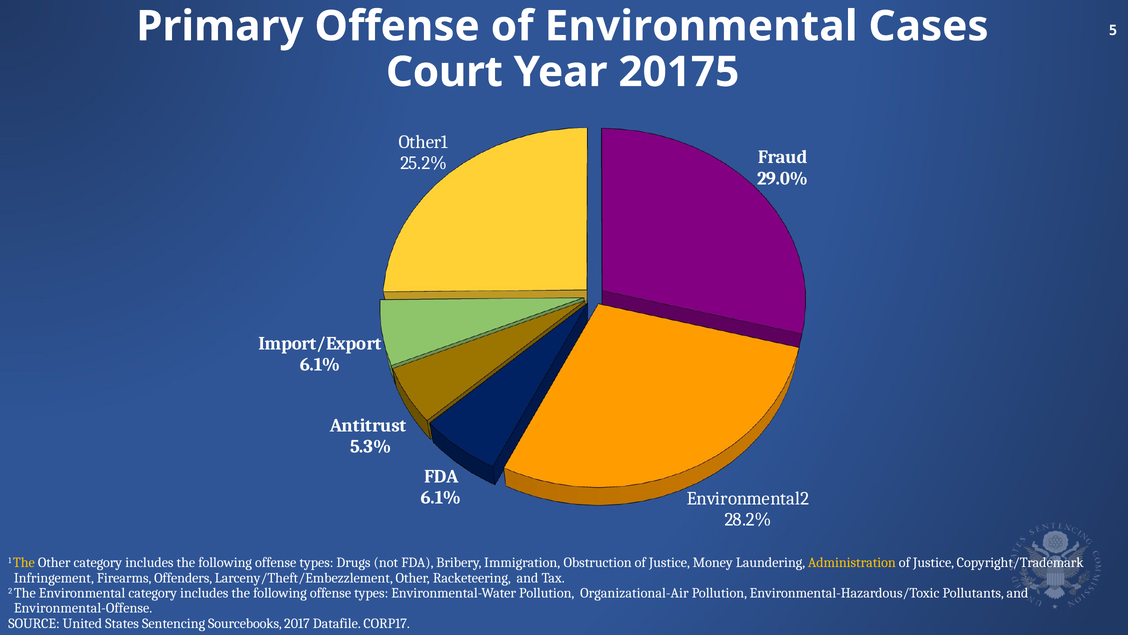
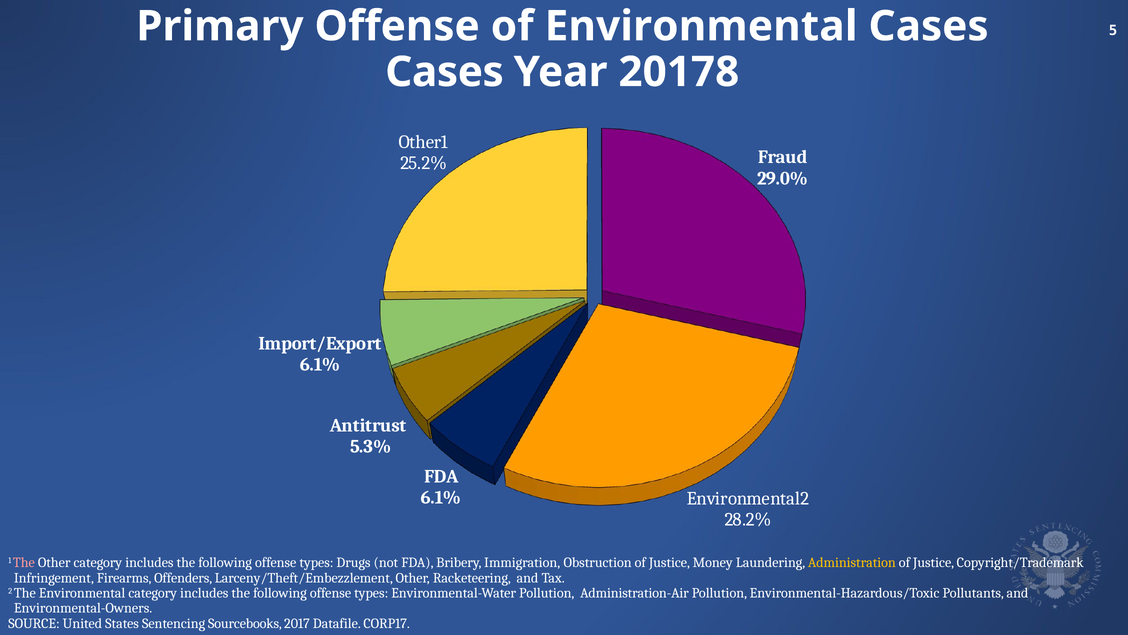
Court: Court -> Cases (445, 72)
20175: 20175 -> 20178 (679, 72)
The colour: yellow -> pink (24, 562)
Organizational-Air: Organizational-Air -> Administration-Air (635, 593)
Environmental-Offense: Environmental-Offense -> Environmental-Owners (83, 608)
